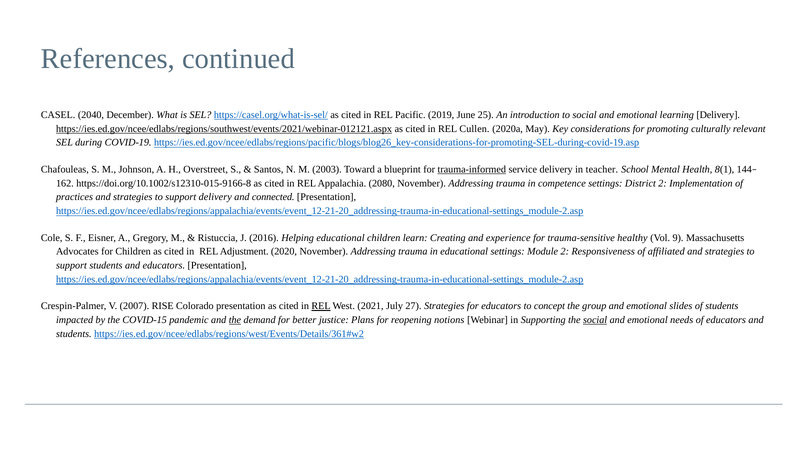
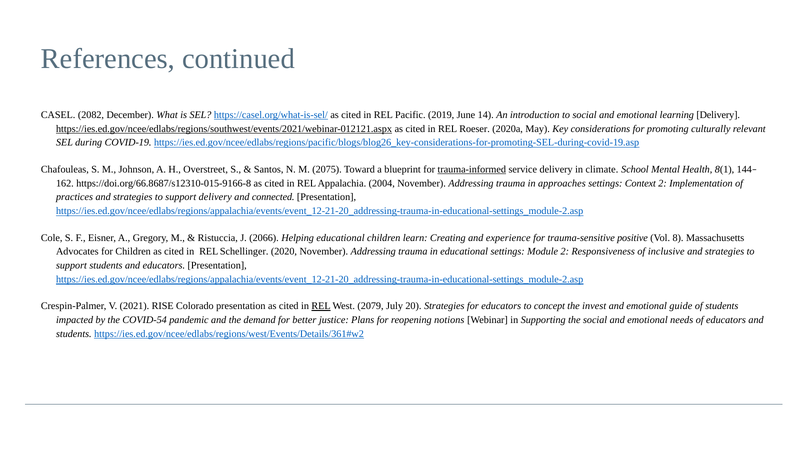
2040: 2040 -> 2082 (91, 115)
25: 25 -> 14 (486, 115)
Cullen: Cullen -> Roeser (475, 129)
2003: 2003 -> 2075 (327, 169)
teacher: teacher -> climate (602, 169)
https://doi.org/10.1002/s12310-015-9166-8: https://doi.org/10.1002/s12310-015-9166-8 -> https://doi.org/66.8687/s12310-015-9166-8 (164, 183)
2080: 2080 -> 2004 (382, 183)
competence: competence -> approaches (562, 183)
District: District -> Context (640, 183)
2016: 2016 -> 2066 (264, 237)
healthy: healthy -> positive (632, 237)
9: 9 -> 8 (678, 237)
Adjustment: Adjustment -> Schellinger (244, 251)
affiliated: affiliated -> inclusive (666, 251)
2007: 2007 -> 2021 (134, 306)
2021: 2021 -> 2079 (371, 306)
27: 27 -> 20 (413, 306)
group: group -> invest (594, 306)
slides: slides -> guide (681, 306)
COVID-15: COVID-15 -> COVID-54 (145, 320)
the underline: present -> none (235, 320)
social underline: present -> none (595, 320)
